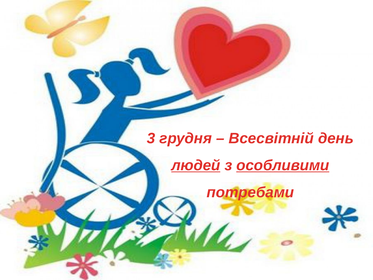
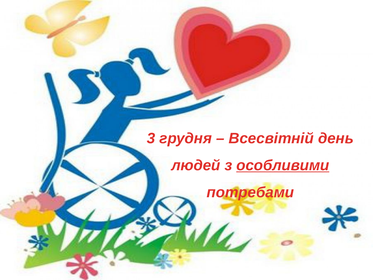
людей underline: present -> none (196, 165)
